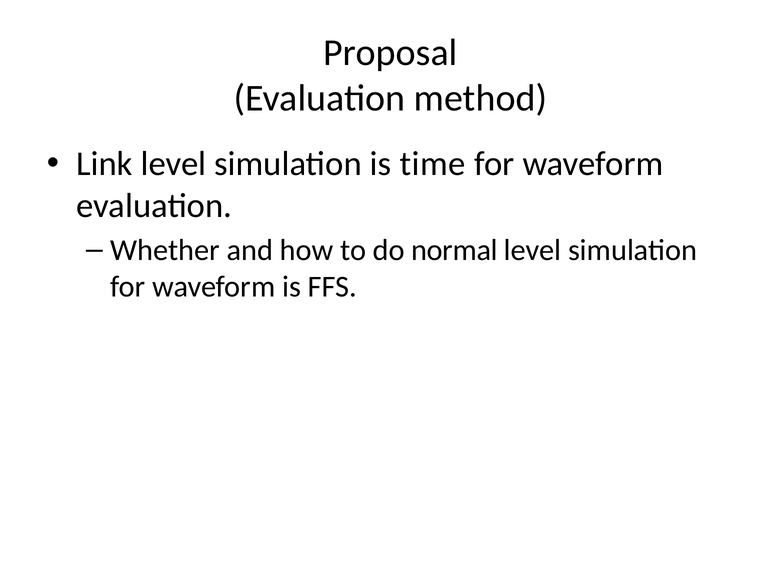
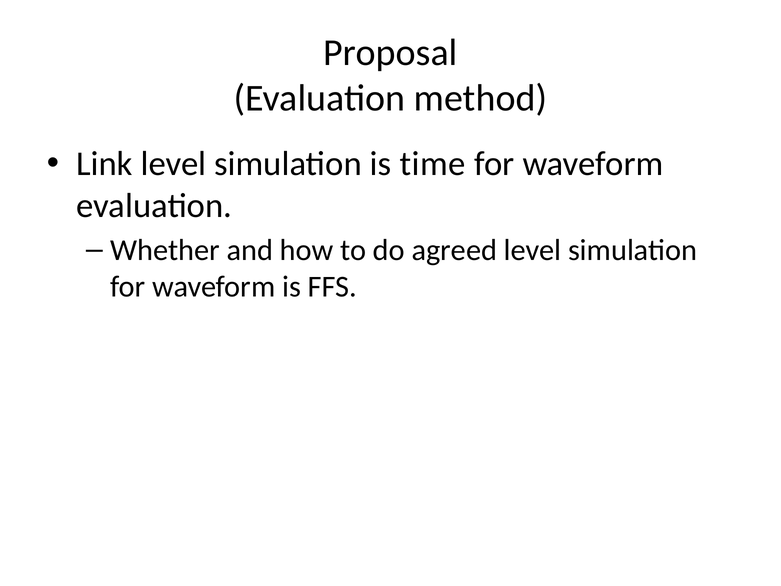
normal: normal -> agreed (454, 250)
